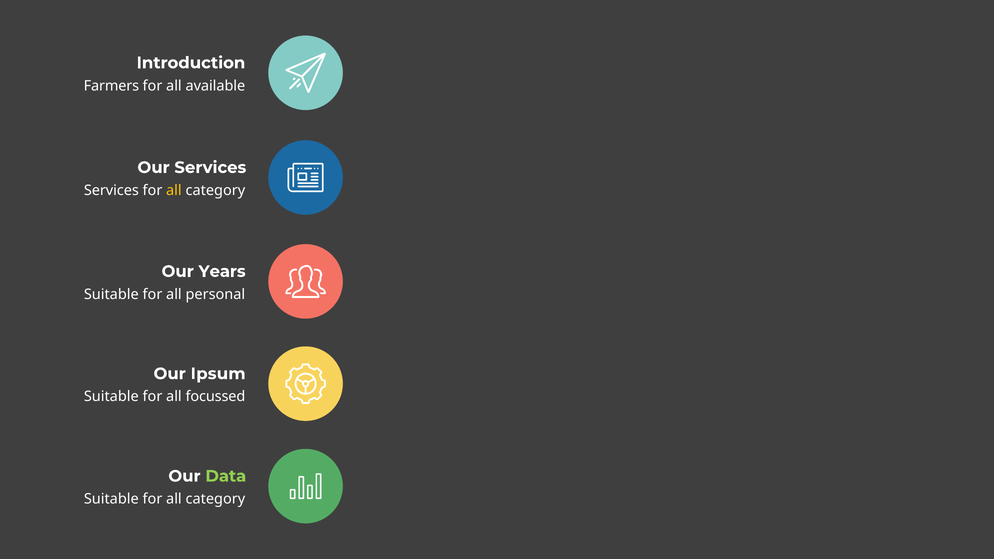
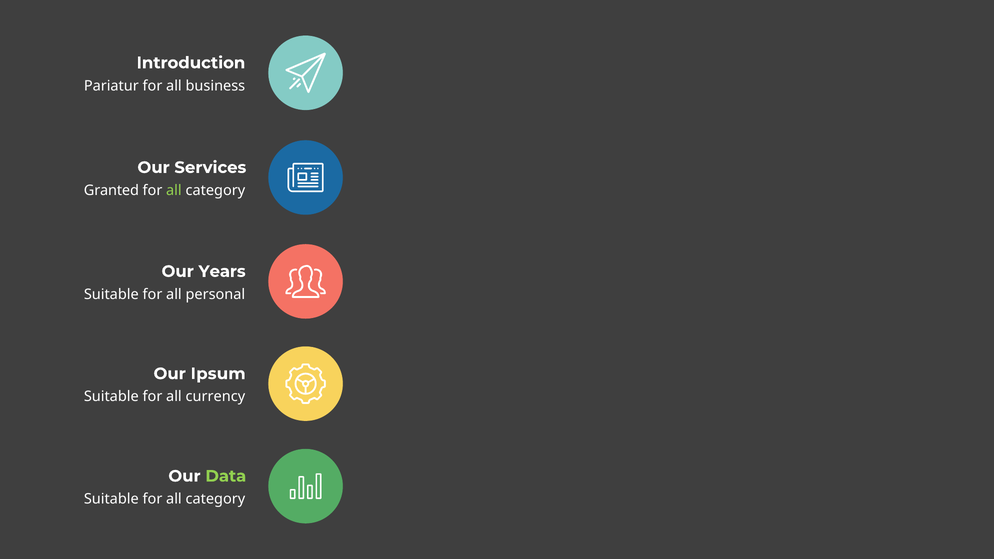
Farmers: Farmers -> Pariatur (111, 86)
available: available -> business (215, 86)
Services: Services -> Granted (111, 190)
all colour: yellow -> light green (174, 190)
focussed: focussed -> currency (215, 397)
